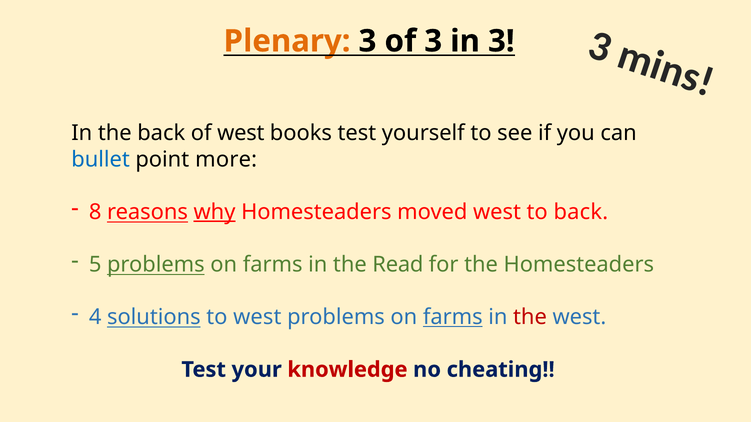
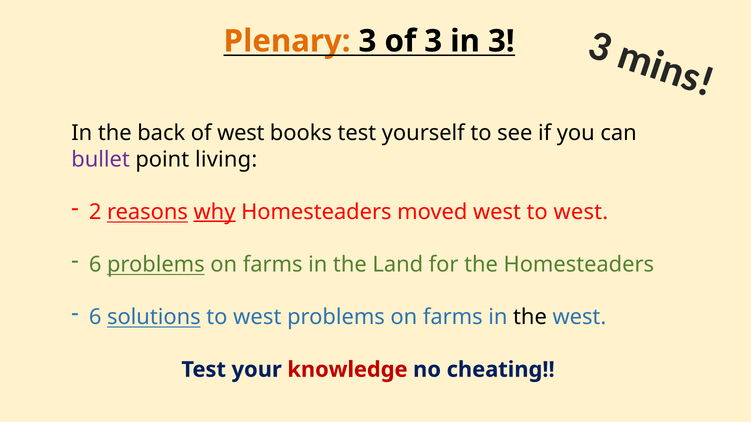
bullet colour: blue -> purple (101, 160)
more: more -> living (226, 160)
8: 8 -> 2 (95, 212)
west to back: back -> west (581, 212)
5: 5 -> 6 (95, 265)
Read: Read -> Land (398, 265)
4: 4 -> 6 (95, 317)
farms underline: present -> none (453, 317)
the colour: red -> black (530, 317)
